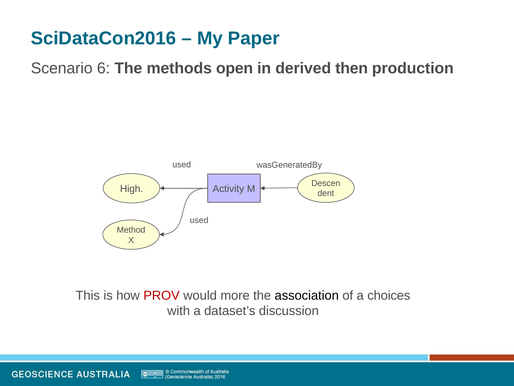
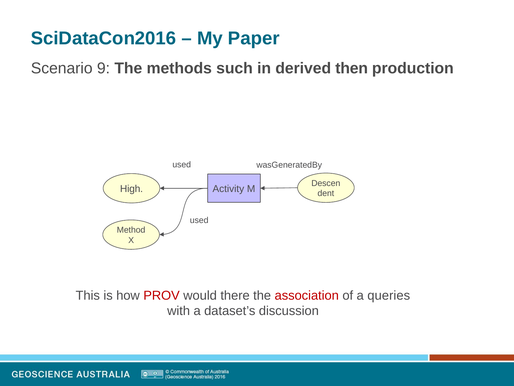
6: 6 -> 9 (103, 68)
open: open -> such (234, 68)
more: more -> there (235, 295)
association colour: black -> red (307, 295)
choices: choices -> queries (389, 295)
